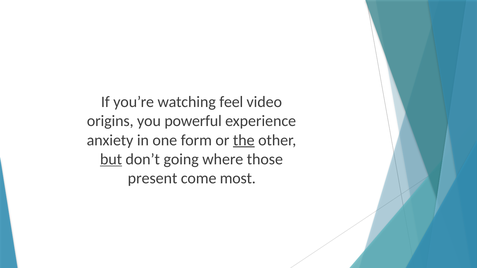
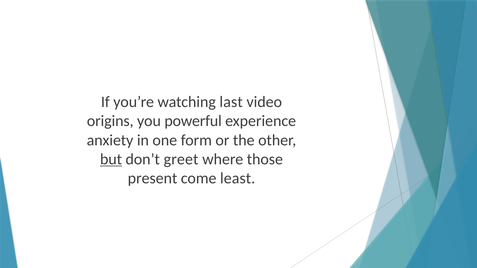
feel: feel -> last (231, 102)
the underline: present -> none (244, 140)
going: going -> greet (181, 159)
most: most -> least (238, 178)
